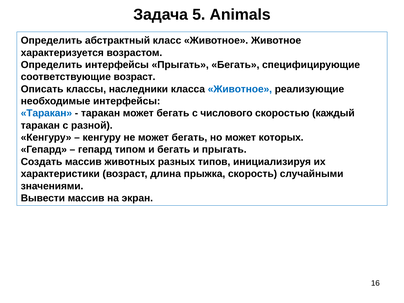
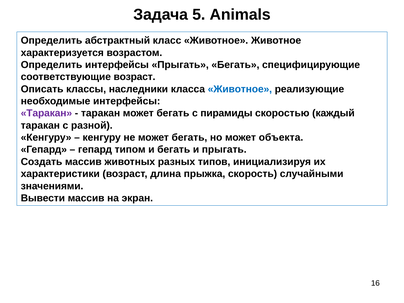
Таракан colour: blue -> purple (46, 113)
числового: числового -> пирамиды (226, 113)
которых: которых -> объекта (281, 138)
